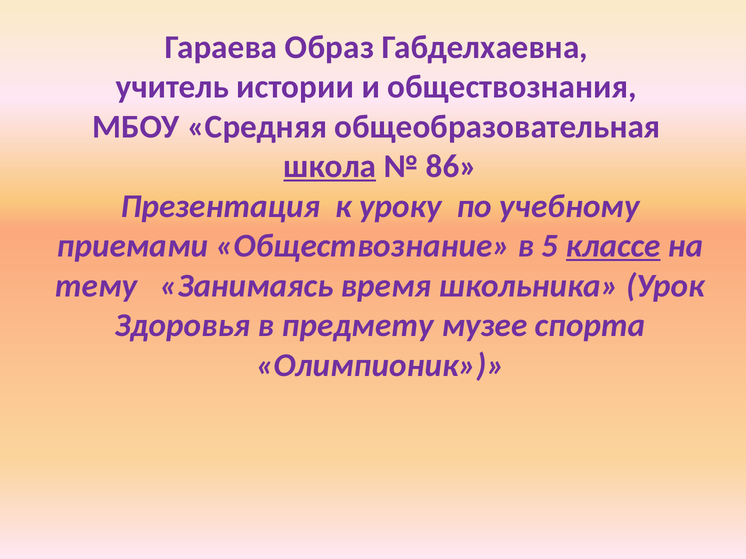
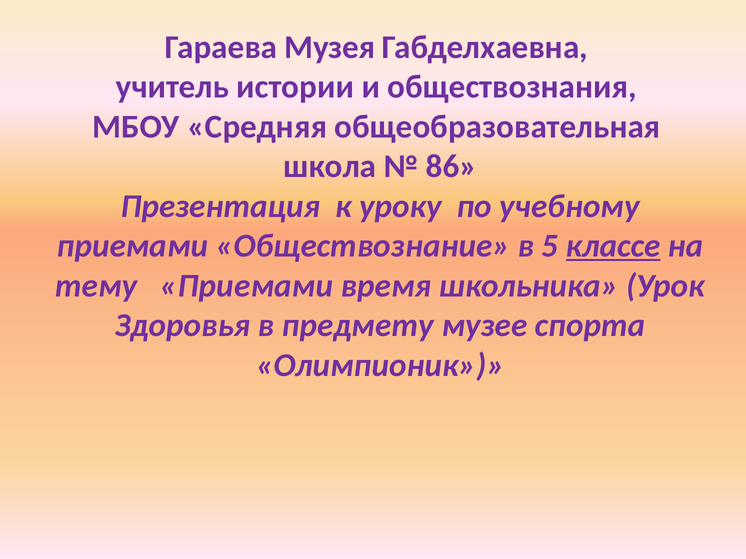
Образ: Образ -> Музея (330, 47)
школа underline: present -> none (330, 167)
тему Занимаясь: Занимаясь -> Приемами (247, 286)
